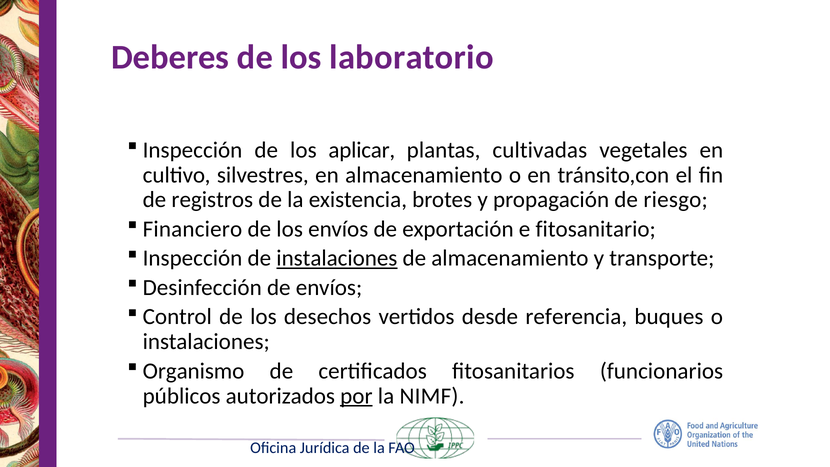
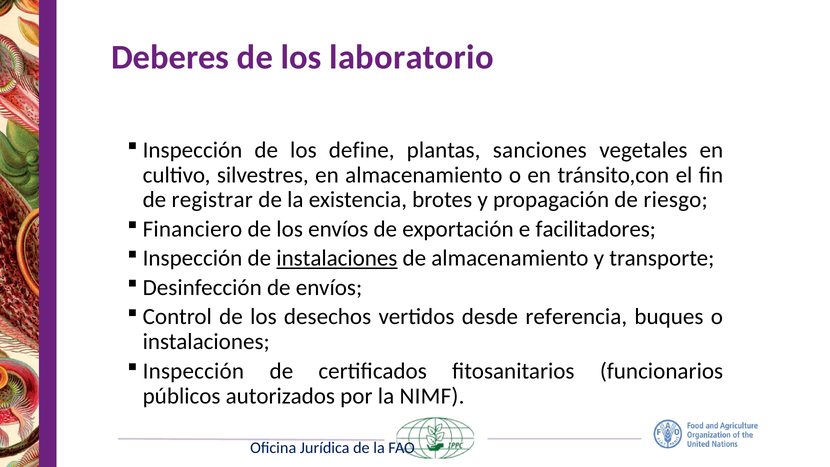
aplicar: aplicar -> define (362, 150)
cultivadas: cultivadas -> sanciones (540, 150)
registros: registros -> registrar (212, 200)
fitosanitario: fitosanitario -> facilitadores (596, 229)
Organismo: Organismo -> Inspección (193, 371)
por underline: present -> none (356, 396)
